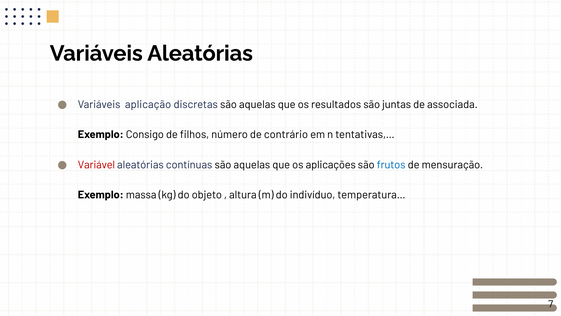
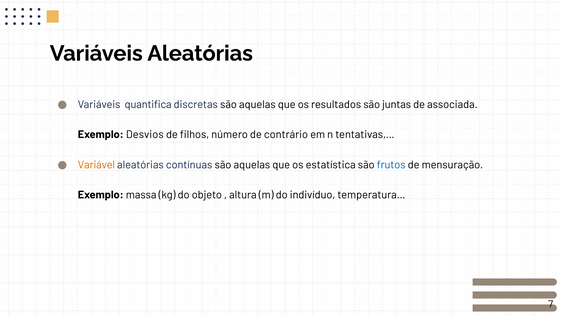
aplicação: aplicação -> quantifica (148, 104)
Consigo: Consigo -> Desvios (145, 134)
Variável colour: red -> orange (96, 165)
aplicações: aplicações -> estatística (331, 165)
